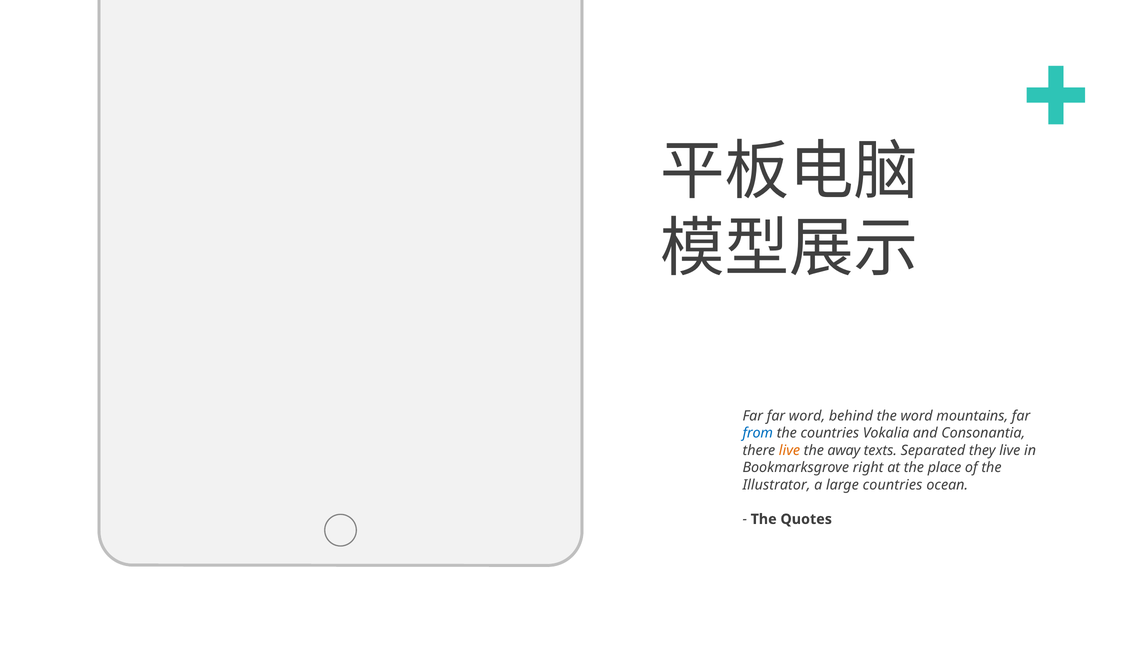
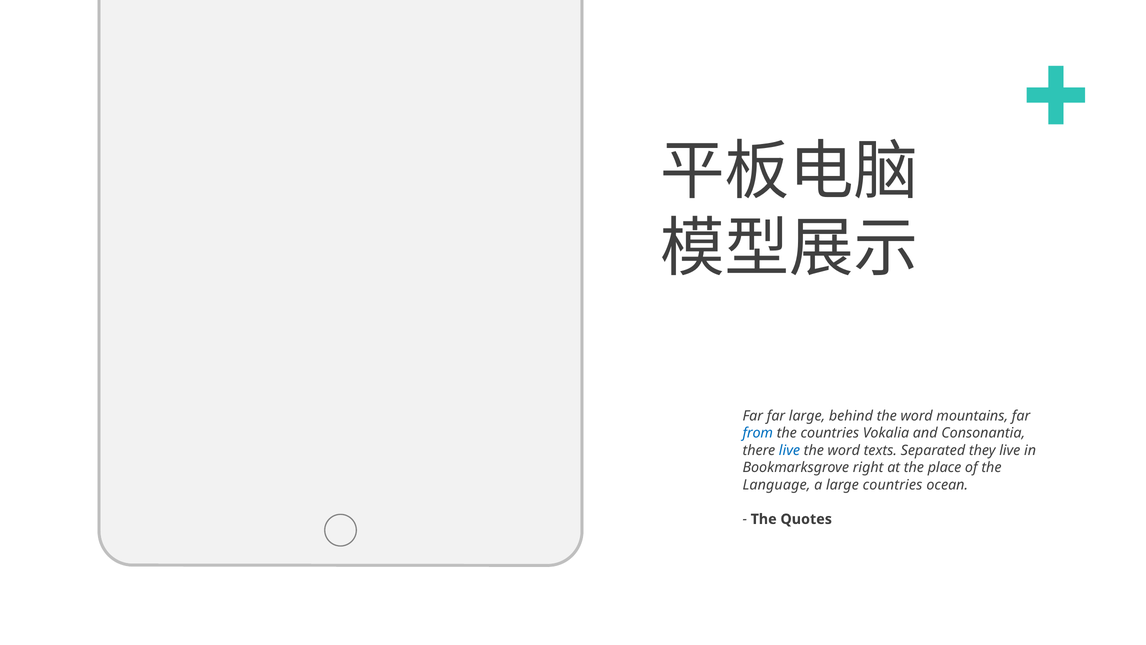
far word: word -> large (807, 416)
live colour: orange -> blue (789, 450)
away: away -> word (844, 450)
Illustrator: Illustrator -> Language (776, 485)
